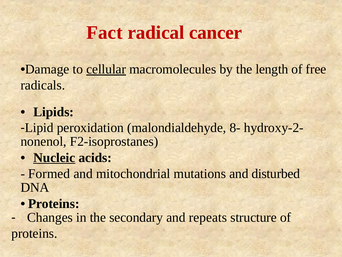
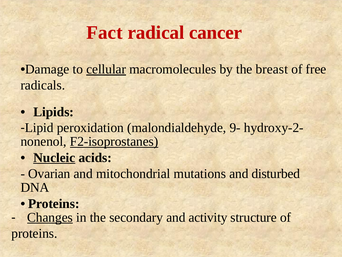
length: length -> breast (272, 69)
8-: 8- -> 9- (235, 128)
F2-isoprostanes underline: none -> present (114, 141)
Formed: Formed -> Ovarian (49, 173)
Changes underline: none -> present (50, 217)
repeats: repeats -> activity (208, 217)
